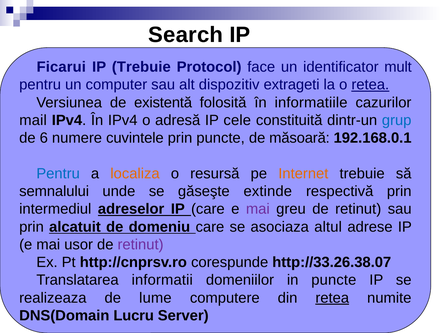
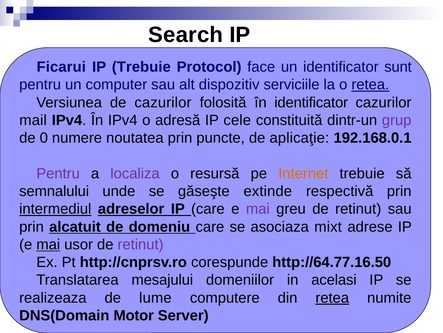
mult: mult -> sunt (398, 67)
extrageti: extrageti -> serviciile (292, 85)
de existentă: existentă -> cazurilor (163, 102)
în informatiile: informatiile -> identificator (311, 102)
grup colour: blue -> purple (397, 120)
6: 6 -> 0 (44, 138)
cuvintele: cuvintele -> noutatea (135, 138)
măsoară: măsoară -> aplicaţie (299, 138)
Pentru colour: blue -> purple (58, 173)
localiza colour: orange -> purple (135, 173)
intermediul underline: none -> present (55, 209)
altul: altul -> mixt (328, 226)
mai underline: none -> present (48, 244)
http://33.26.38.07: http://33.26.38.07 -> http://64.77.16.50 (332, 262)
informatii: informatii -> mesajului (162, 279)
in puncte: puncte -> acelasi (334, 279)
Lucru: Lucru -> Motor (134, 315)
